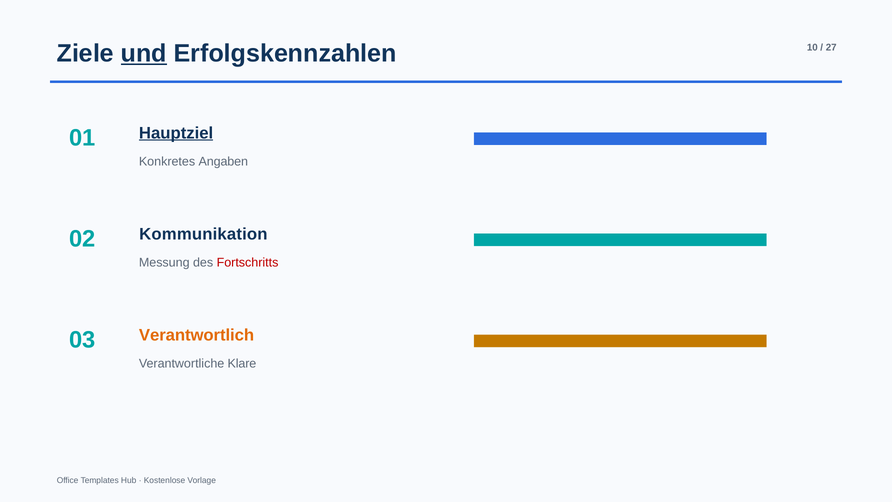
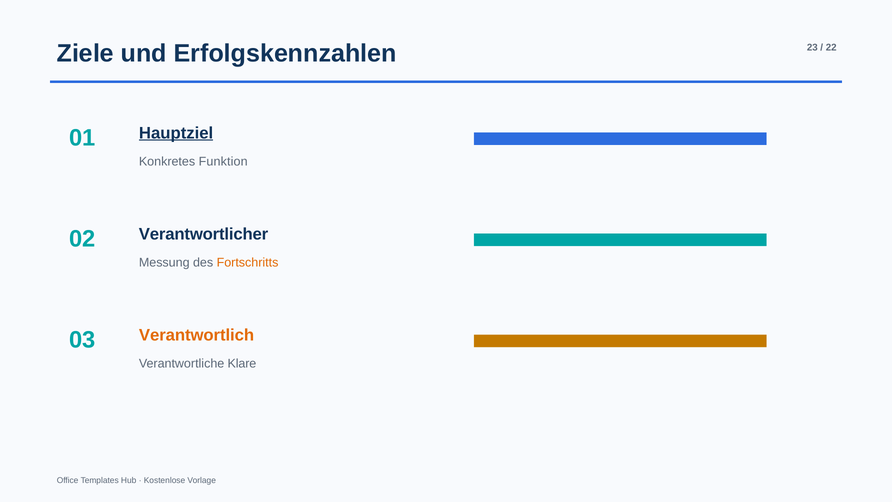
und underline: present -> none (144, 54)
10: 10 -> 23 (812, 47)
27: 27 -> 22 (831, 47)
Angaben: Angaben -> Funktion (223, 162)
Kommunikation: Kommunikation -> Verantwortlicher (204, 234)
Fortschritts colour: red -> orange (248, 263)
